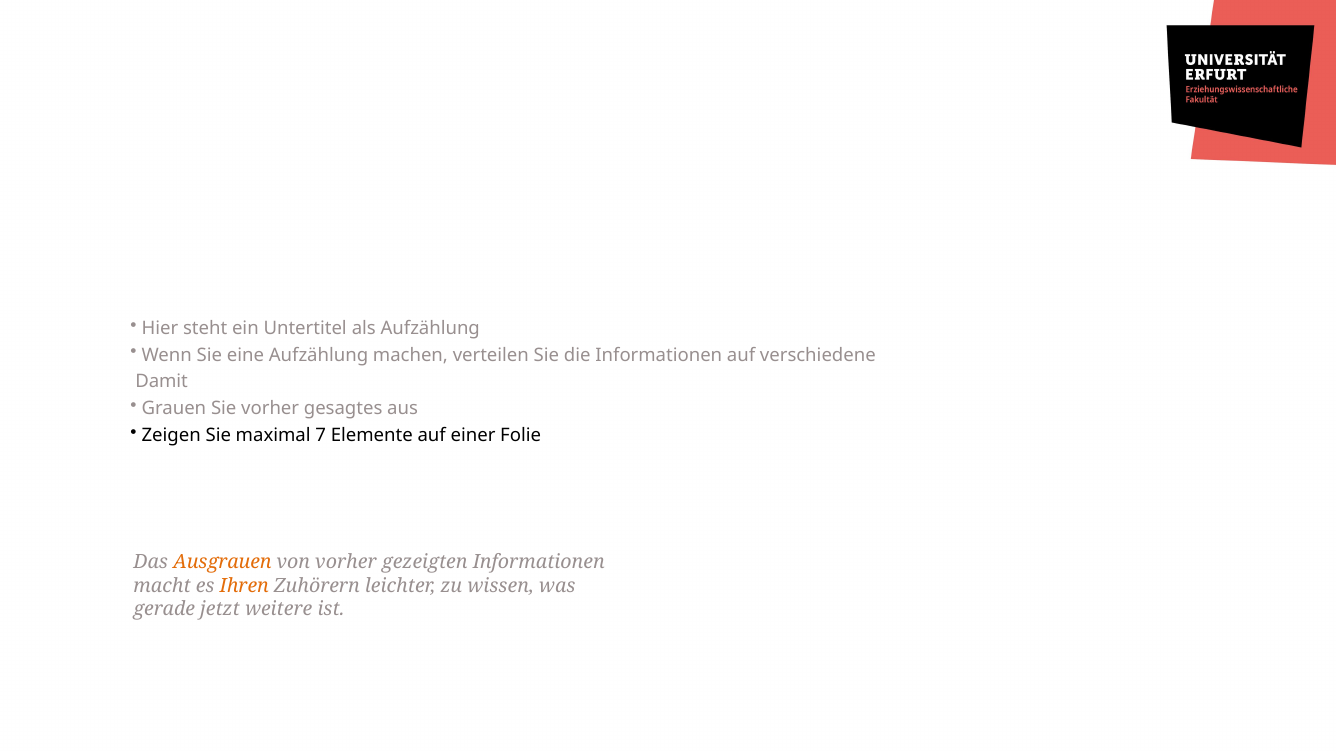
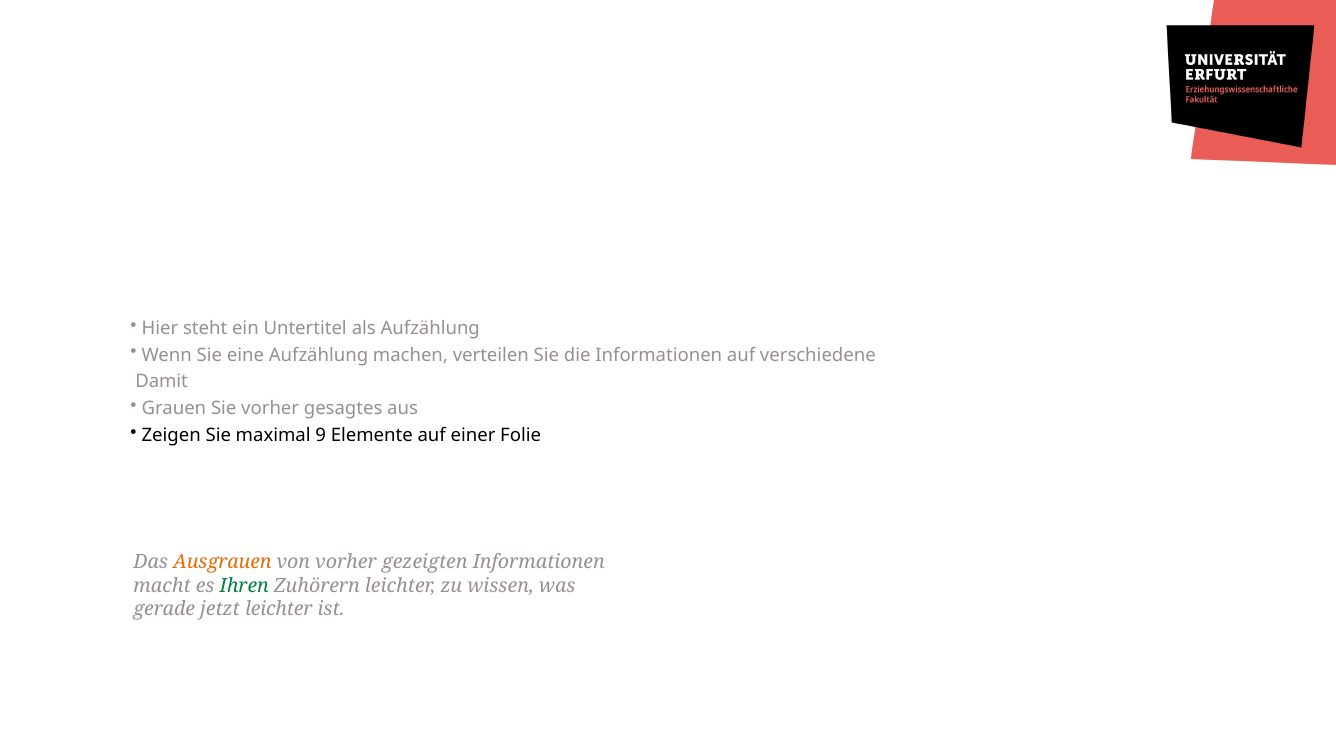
7: 7 -> 9 (321, 435)
Ihren colour: orange -> green (244, 586)
jetzt weitere: weitere -> leichter (279, 610)
